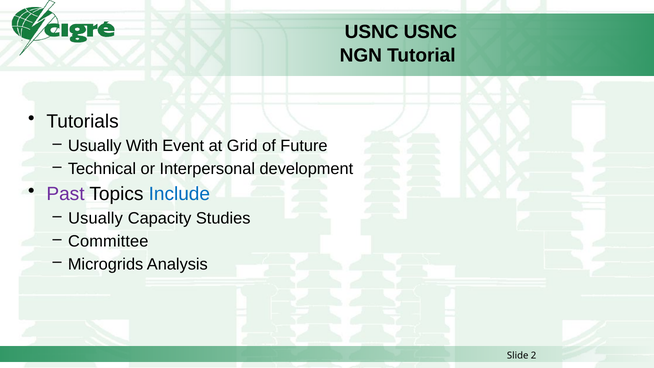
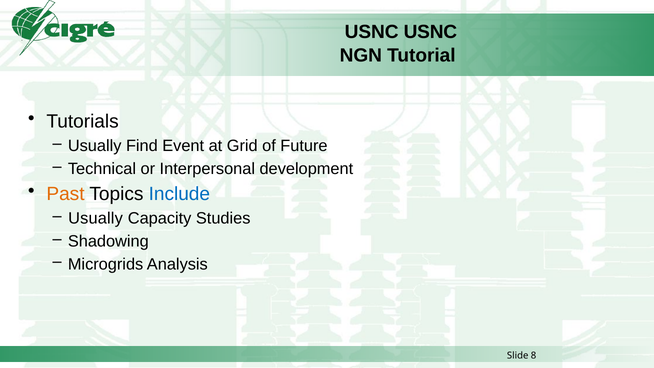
With: With -> Find (142, 146)
Past colour: purple -> orange (66, 194)
Committee: Committee -> Shadowing (108, 241)
2: 2 -> 8 (534, 356)
